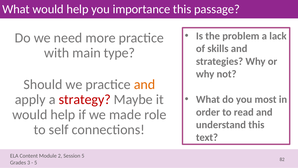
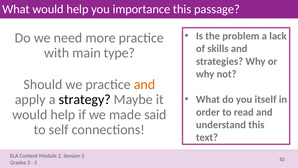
strategy colour: red -> black (85, 99)
most: most -> itself (266, 99)
role: role -> said (155, 114)
